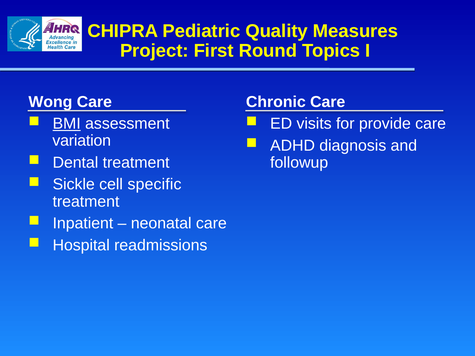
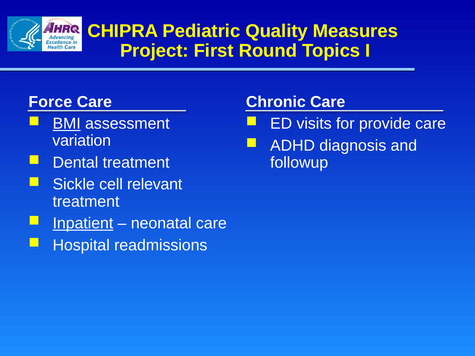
Wong: Wong -> Force (50, 102)
specific: specific -> relevant (155, 185)
Inpatient underline: none -> present (83, 223)
